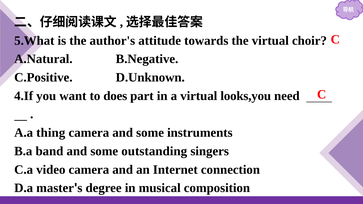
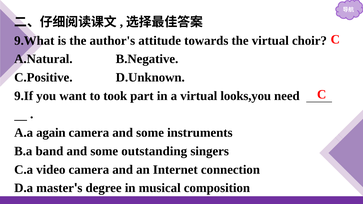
5.What: 5.What -> 9.What (34, 41)
4.If: 4.If -> 9.If (24, 96)
does: does -> took (115, 96)
thing: thing -> again (51, 133)
